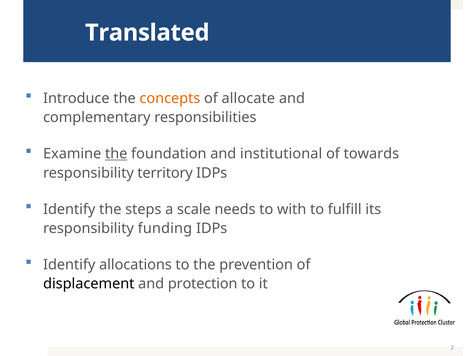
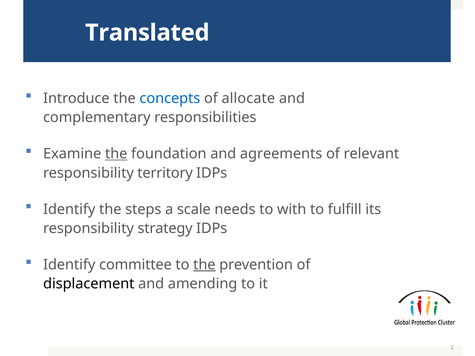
concepts colour: orange -> blue (170, 98)
institutional: institutional -> agreements (281, 154)
towards: towards -> relevant (371, 154)
funding: funding -> strategy (165, 229)
allocations: allocations -> committee (135, 265)
the underline: none -> present (204, 265)
protection: protection -> amending (203, 284)
